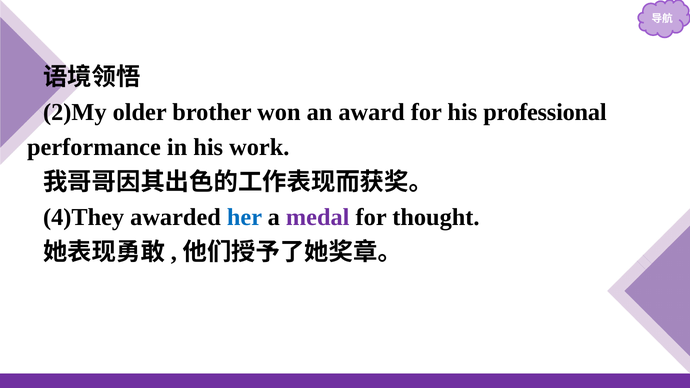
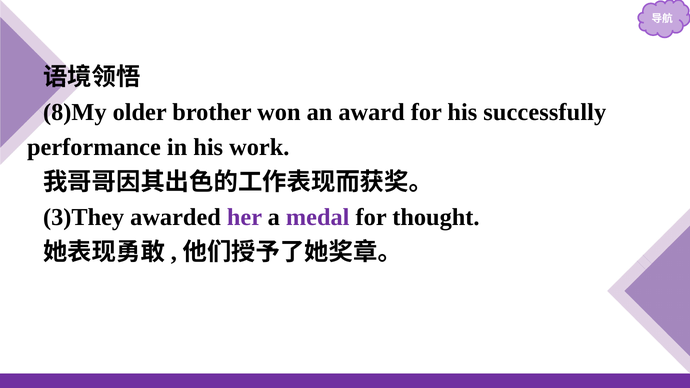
2)My: 2)My -> 8)My (75, 112)
professional: professional -> successfully (545, 112)
4)They: 4)They -> 3)They (84, 217)
her colour: blue -> purple (245, 217)
